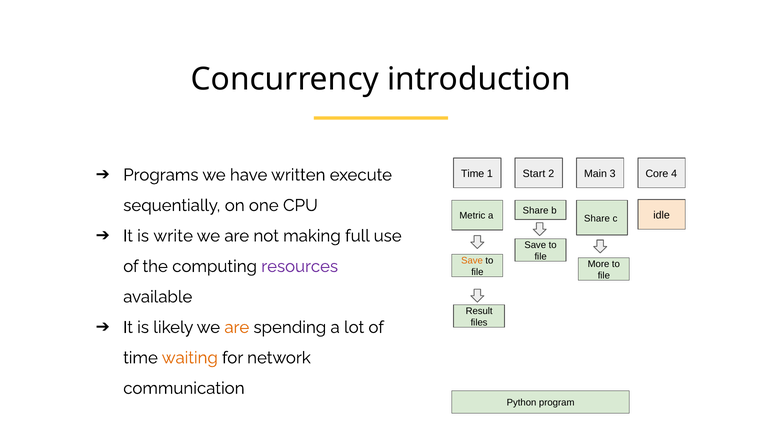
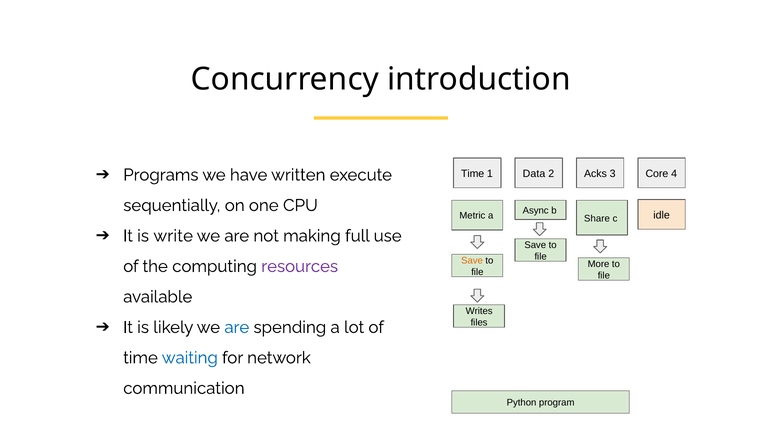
Start: Start -> Data (534, 174)
Main: Main -> Acks (595, 174)
Share: Share -> Async (536, 210)
Result: Result -> Writes (479, 311)
are colour: orange -> blue (237, 327)
waiting colour: orange -> blue (190, 357)
